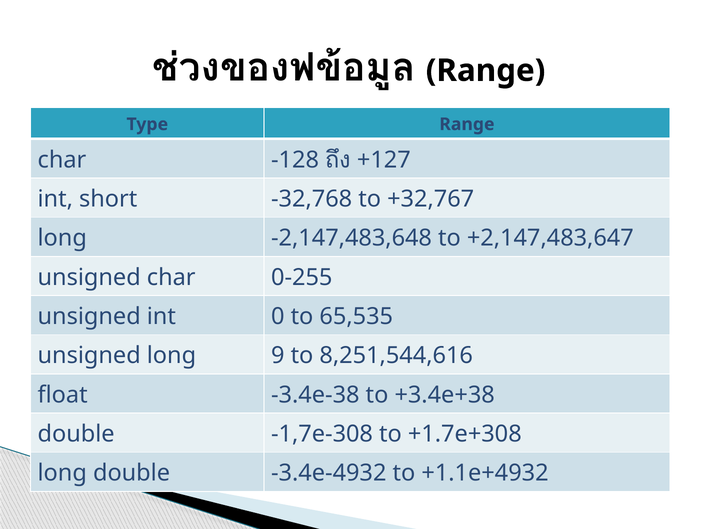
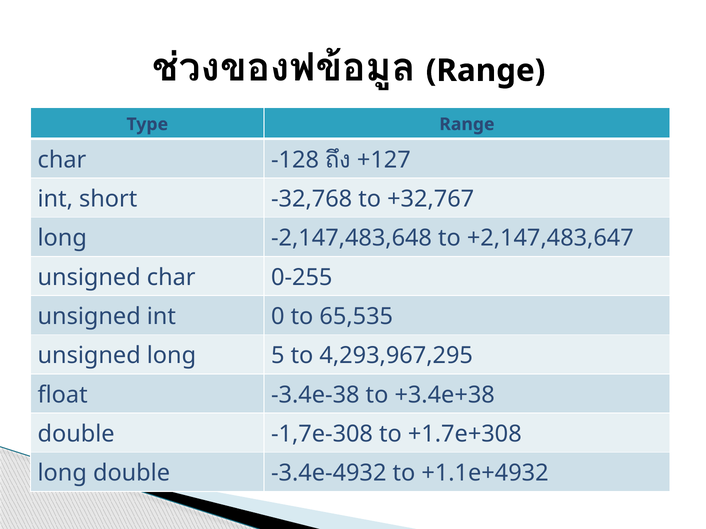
9: 9 -> 5 (278, 356)
8,251,544,616: 8,251,544,616 -> 4,293,967,295 (396, 356)
